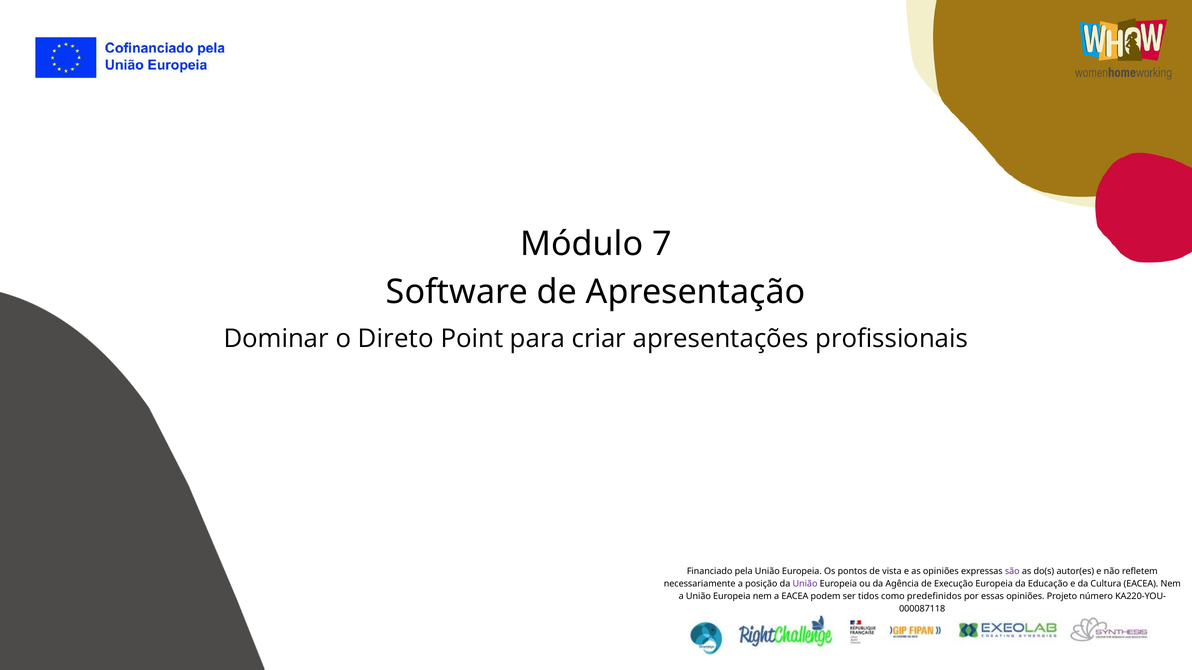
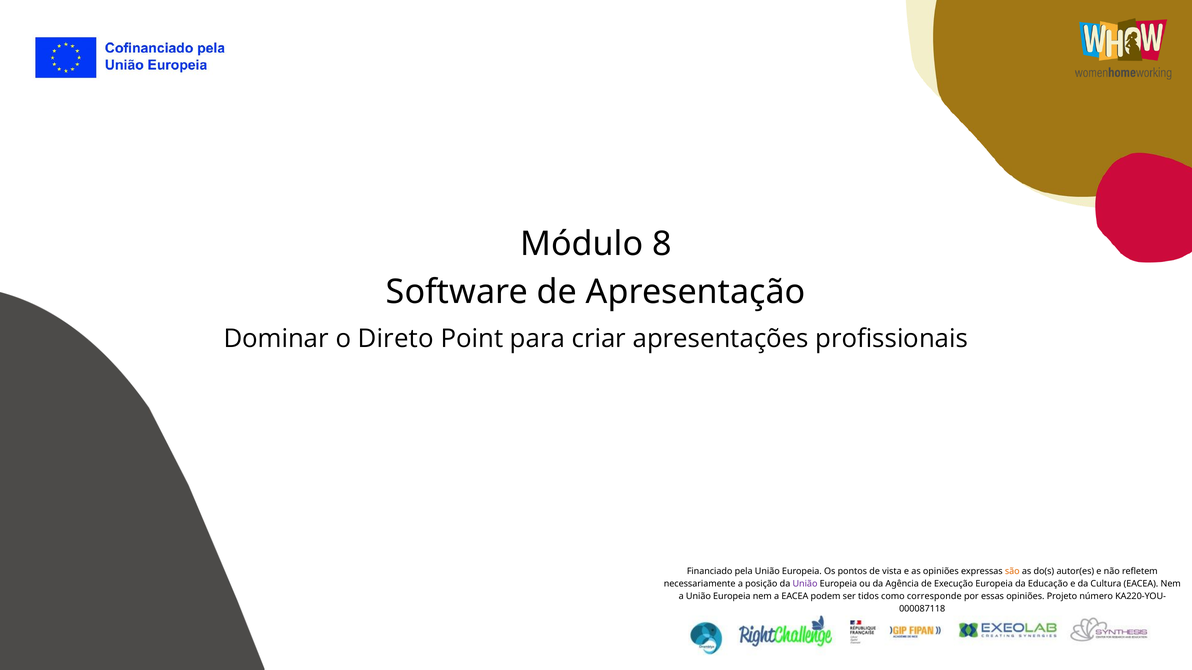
7: 7 -> 8 (662, 244)
são colour: purple -> orange (1012, 572)
predefinidos: predefinidos -> corresponde (934, 597)
